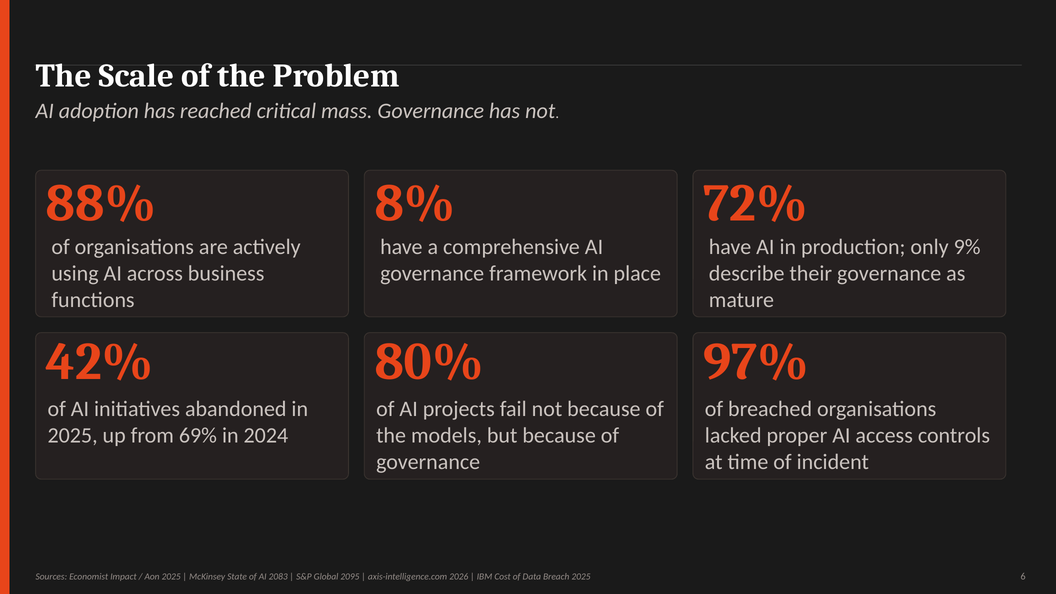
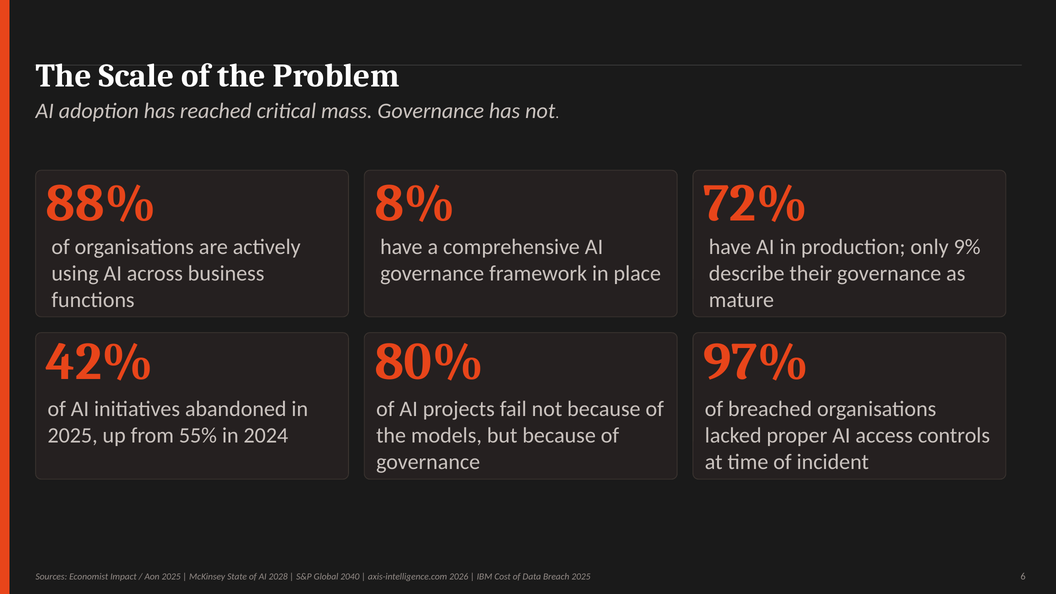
69%: 69% -> 55% (198, 436)
2083: 2083 -> 2028 (278, 576)
2095: 2095 -> 2040 (350, 576)
